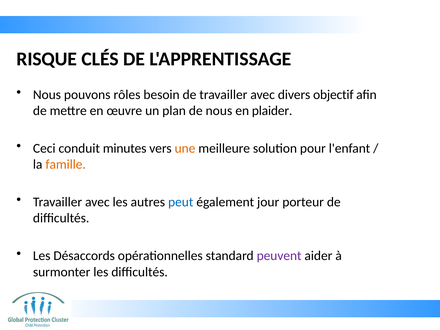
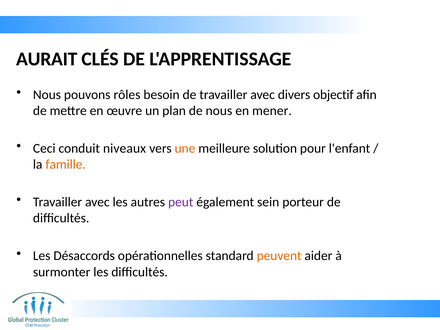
RISQUE: RISQUE -> AURAIT (47, 59)
plaider: plaider -> mener (272, 111)
minutes: minutes -> niveaux (125, 148)
peut colour: blue -> purple (181, 202)
jour: jour -> sein (268, 202)
peuvent colour: purple -> orange (279, 256)
